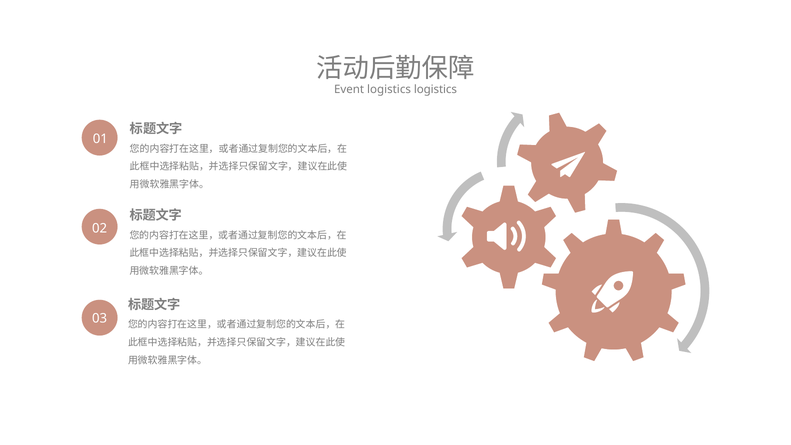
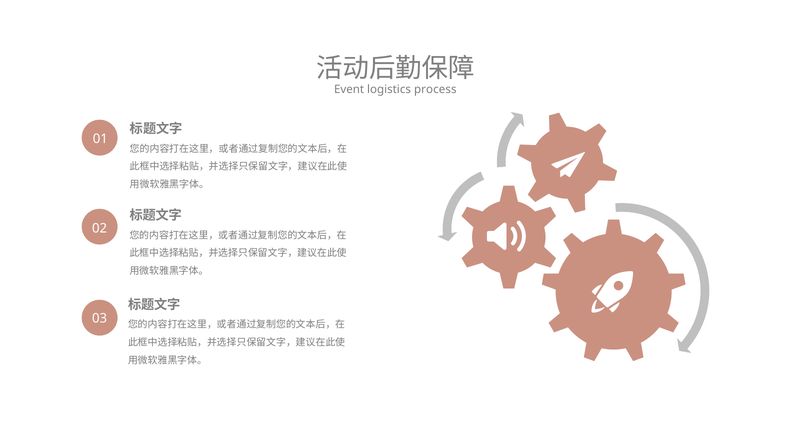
logistics logistics: logistics -> process (435, 89)
